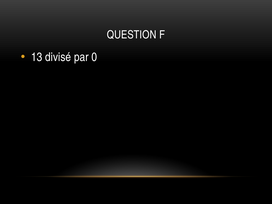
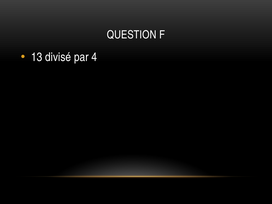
0: 0 -> 4 (94, 57)
